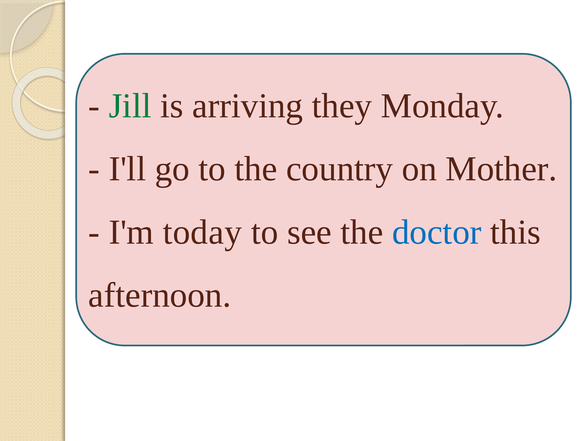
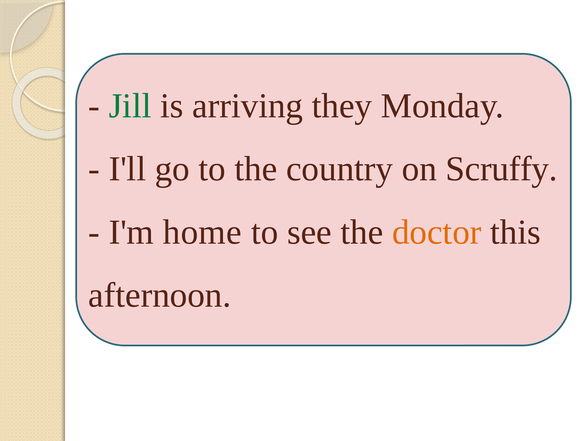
Mother: Mother -> Scruffy (502, 169)
today: today -> home (202, 232)
doctor colour: blue -> orange (437, 232)
